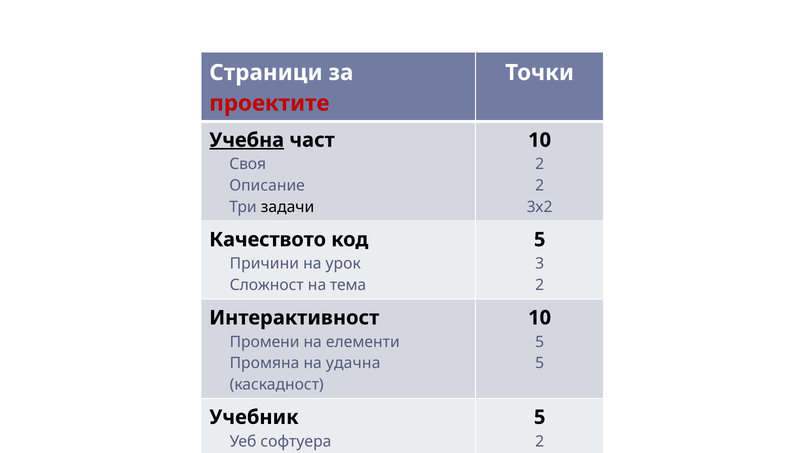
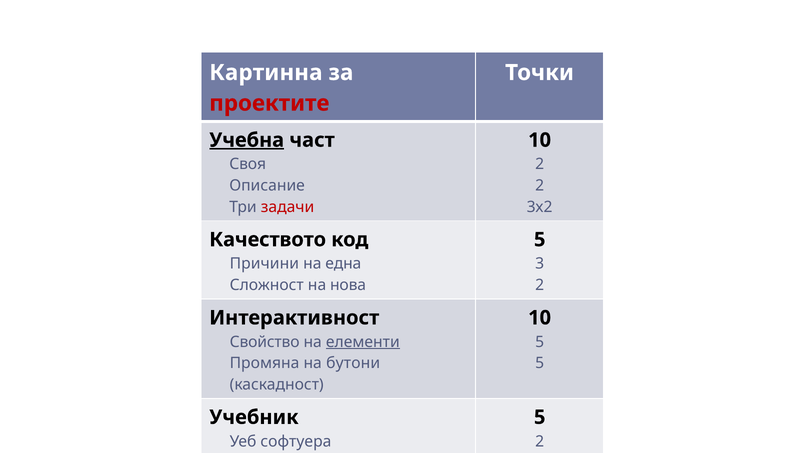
Страници: Страници -> Картинна (266, 73)
задачи colour: black -> red (288, 207)
урок: урок -> една (343, 264)
тема: тема -> нова (348, 285)
Промени: Промени -> Свойство (265, 342)
елементи underline: none -> present (363, 342)
удачна: удачна -> бутони (353, 363)
